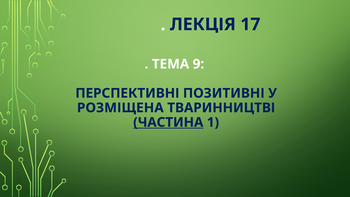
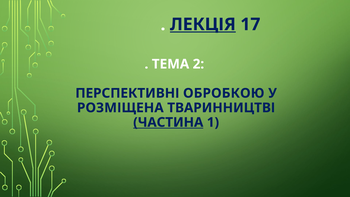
ЛЕКЦІЯ underline: none -> present (203, 24)
9: 9 -> 2 (198, 64)
ПОЗИТИВНІ: ПОЗИТИВНІ -> ОБРОБКОЮ (224, 93)
